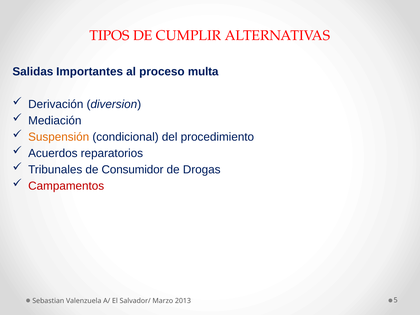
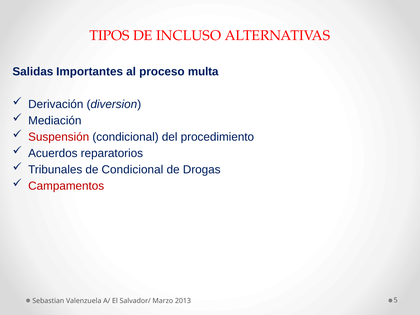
CUMPLIR: CUMPLIR -> INCLUSO (189, 36)
Suspensión colour: orange -> red (59, 137)
de Consumidor: Consumidor -> Condicional (132, 170)
